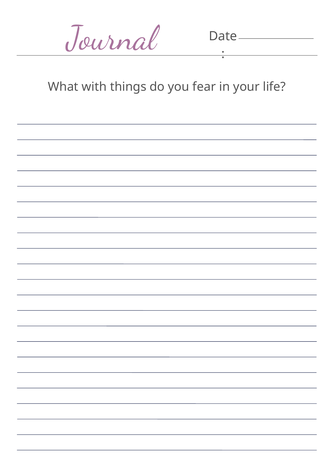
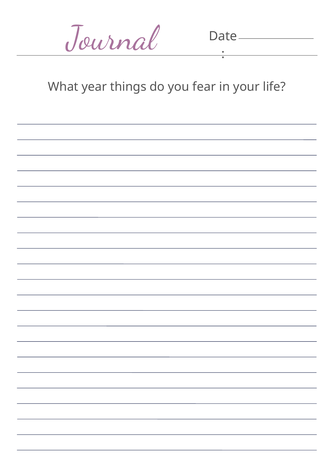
with: with -> year (94, 87)
